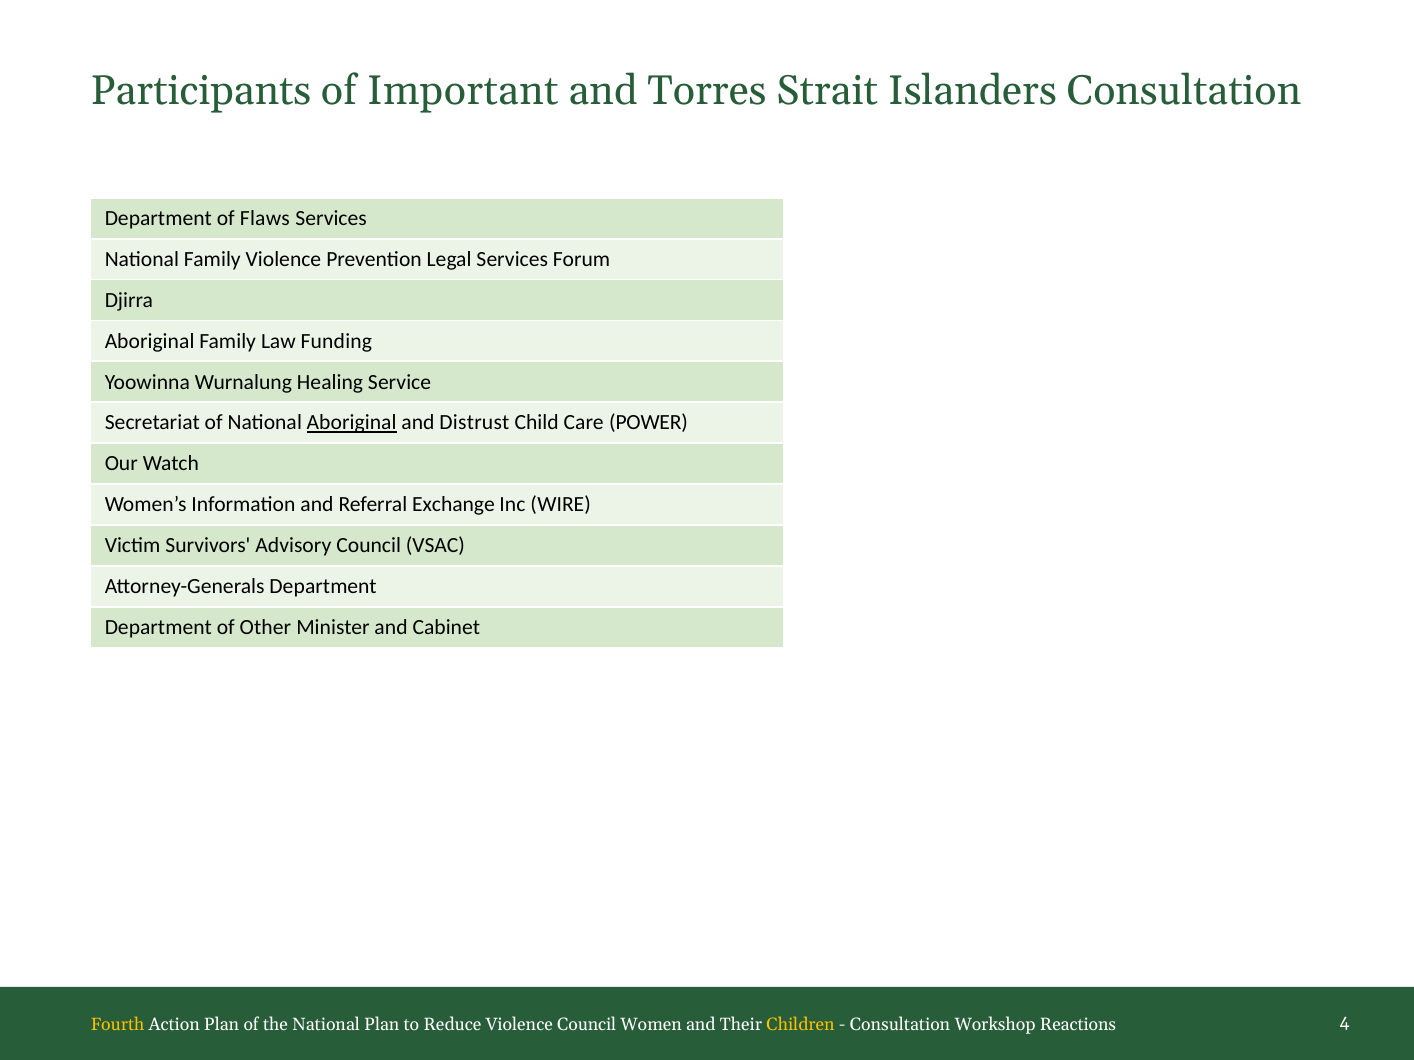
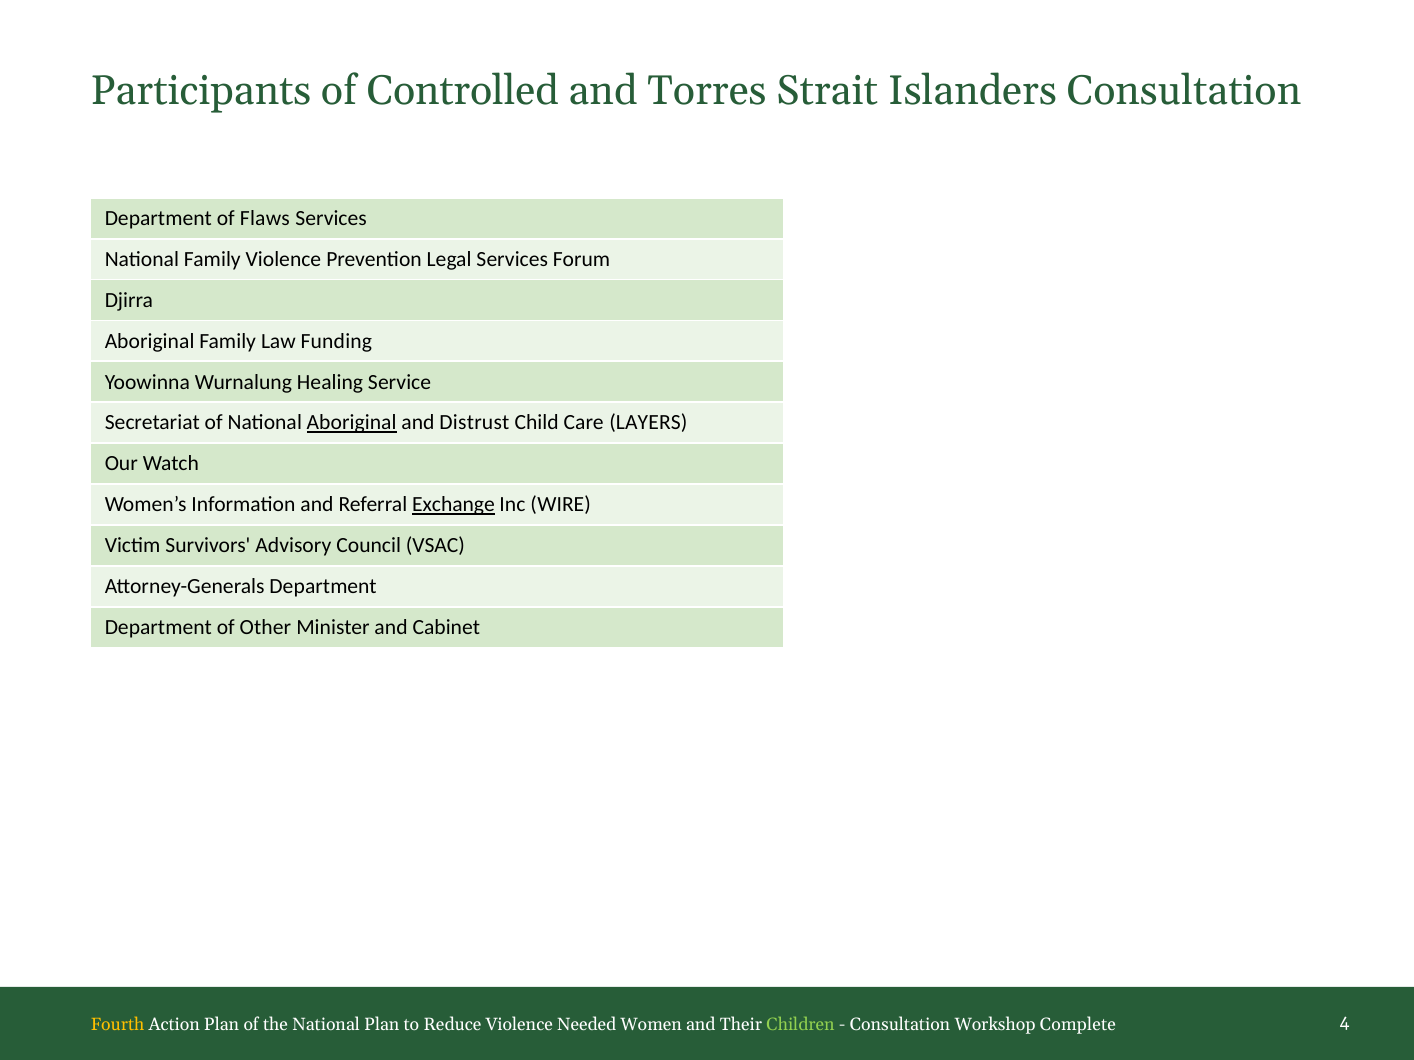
Important: Important -> Controlled (463, 91)
POWER: POWER -> LAYERS (648, 423)
Exchange underline: none -> present (453, 505)
Violence Council: Council -> Needed (587, 1025)
Children colour: yellow -> light green (801, 1025)
Reactions: Reactions -> Complete (1078, 1025)
